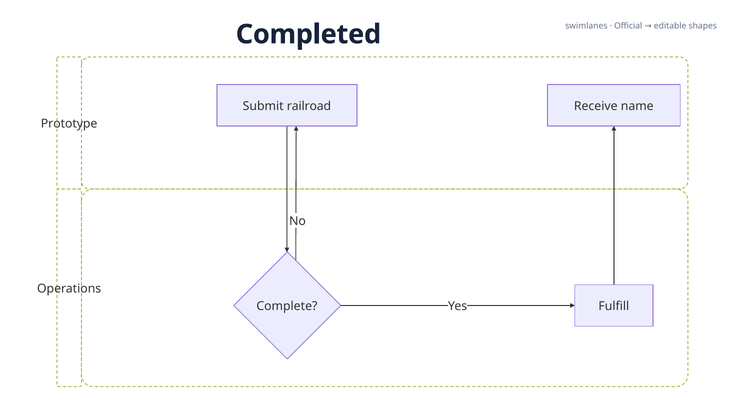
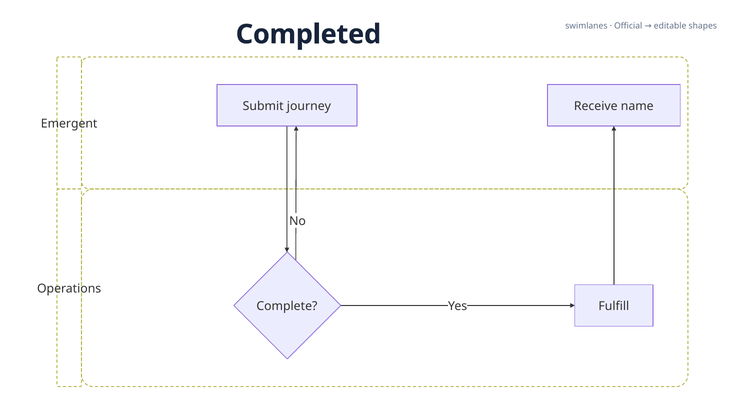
railroad: railroad -> journey (309, 106)
Prototype: Prototype -> Emergent (69, 124)
